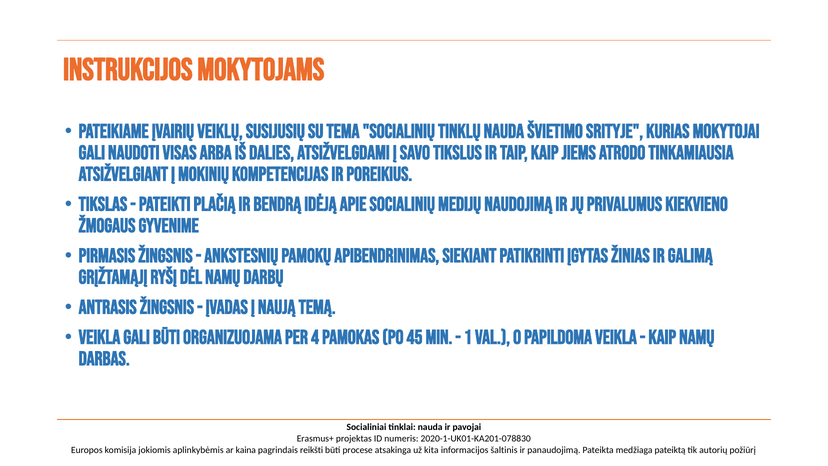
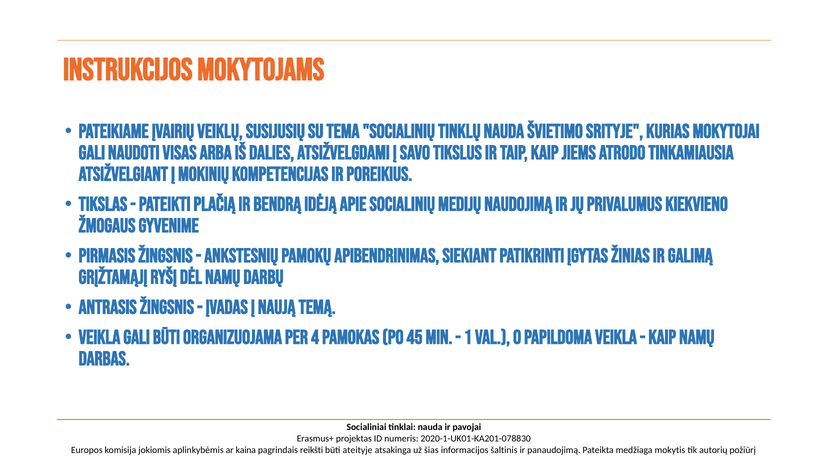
procese: procese -> ateityje (358, 450)
kita: kita -> šias (431, 450)
pateiktą: pateiktą -> mokytis (670, 450)
